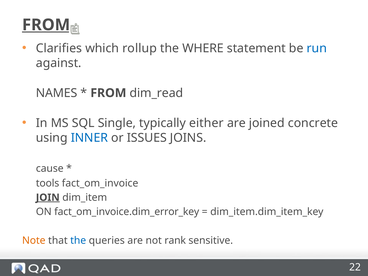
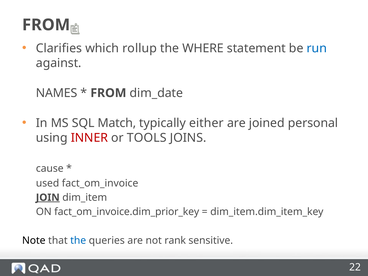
FROM underline: present -> none (46, 25)
dim_read: dim_read -> dim_date (156, 93)
Single: Single -> Match (117, 123)
concrete: concrete -> personal (313, 123)
INNER colour: blue -> red (89, 138)
ISSUES: ISSUES -> TOOLS (147, 138)
tools: tools -> used (48, 183)
fact_om_invoice.dim_error_key: fact_om_invoice.dim_error_key -> fact_om_invoice.dim_prior_key (127, 212)
Note colour: orange -> black (34, 240)
